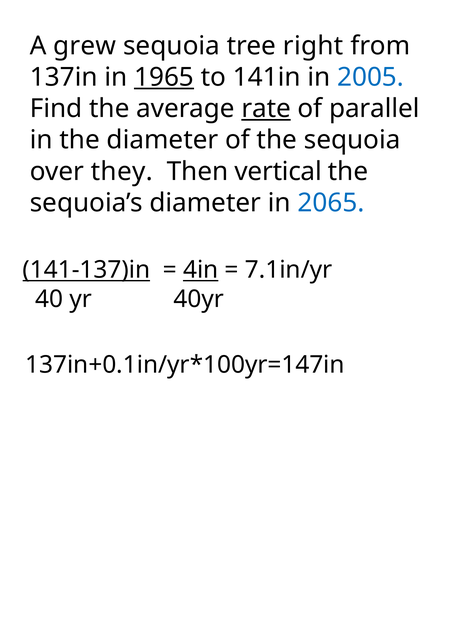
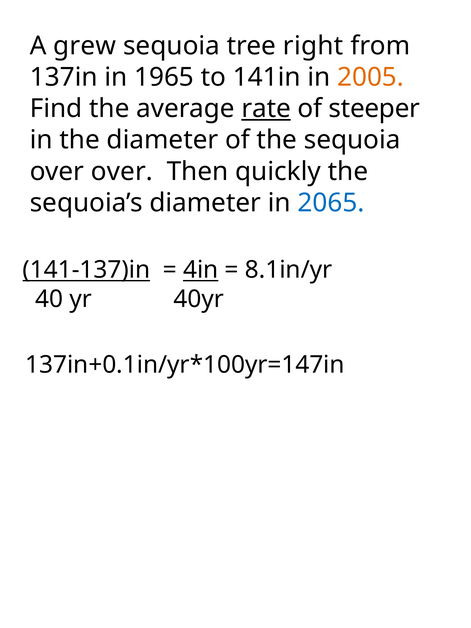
1965 underline: present -> none (164, 77)
2005 colour: blue -> orange (371, 77)
parallel: parallel -> steeper (374, 109)
over they: they -> over (122, 171)
vertical: vertical -> quickly (278, 171)
7.1in/yr: 7.1in/yr -> 8.1in/yr (289, 270)
